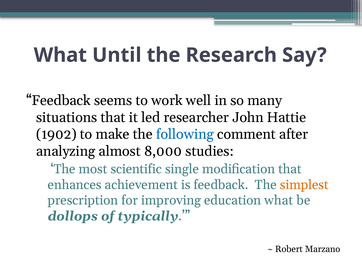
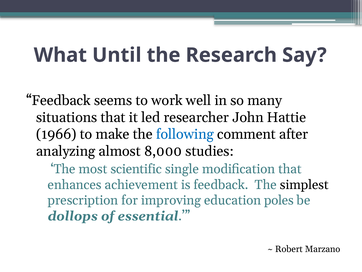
1902: 1902 -> 1966 (56, 134)
simplest colour: orange -> black (304, 184)
education what: what -> poles (279, 200)
typically: typically -> essential (148, 216)
